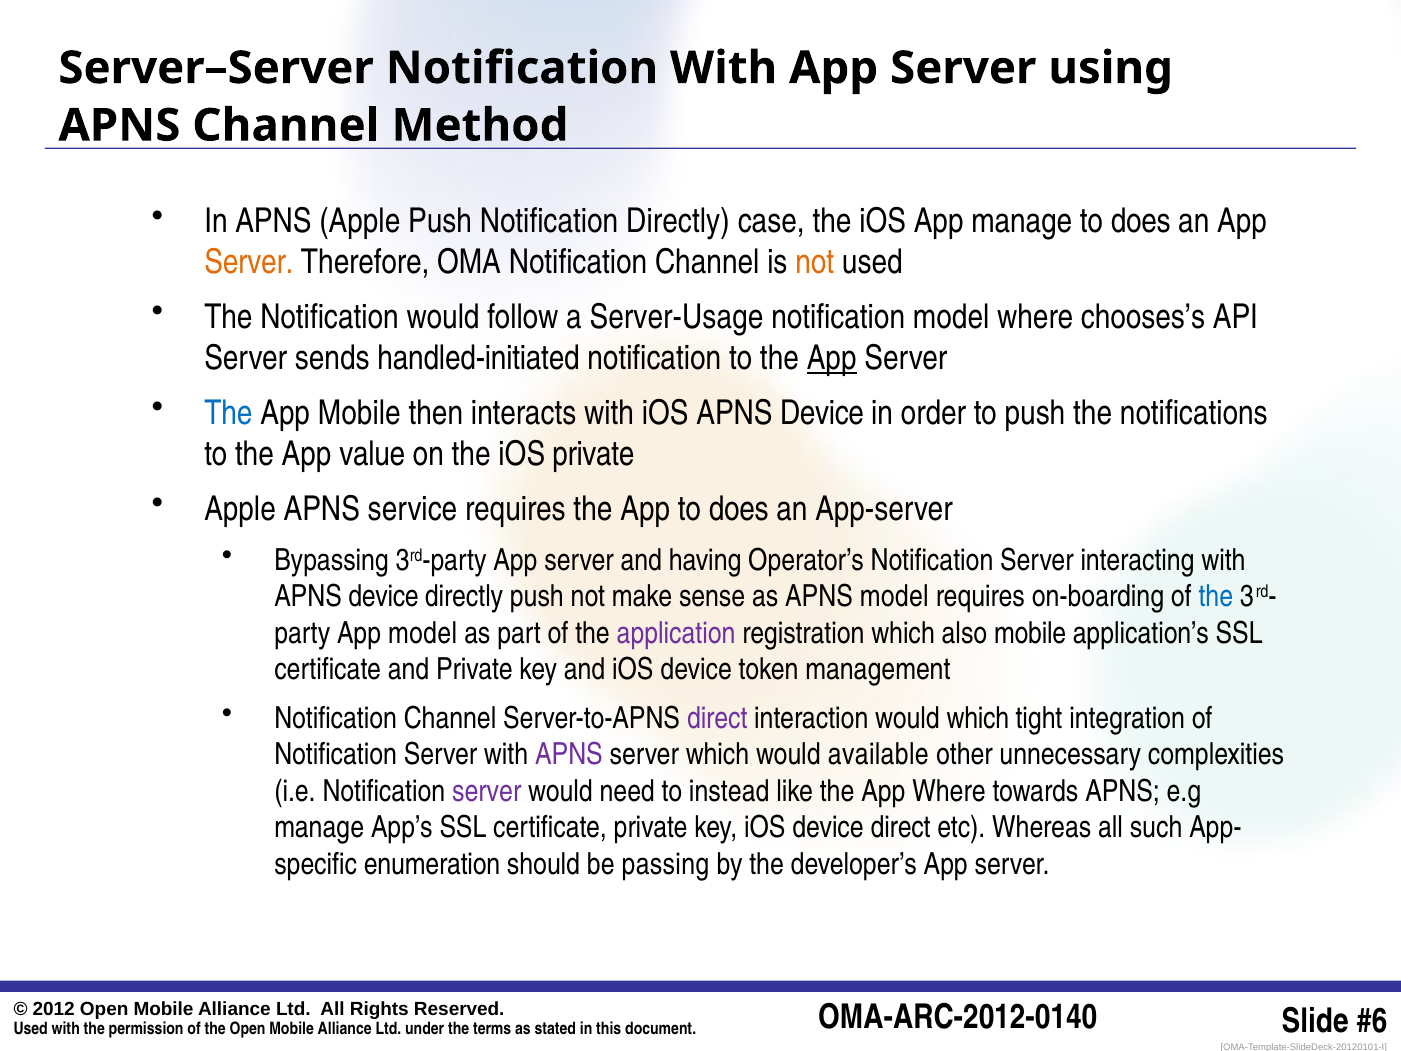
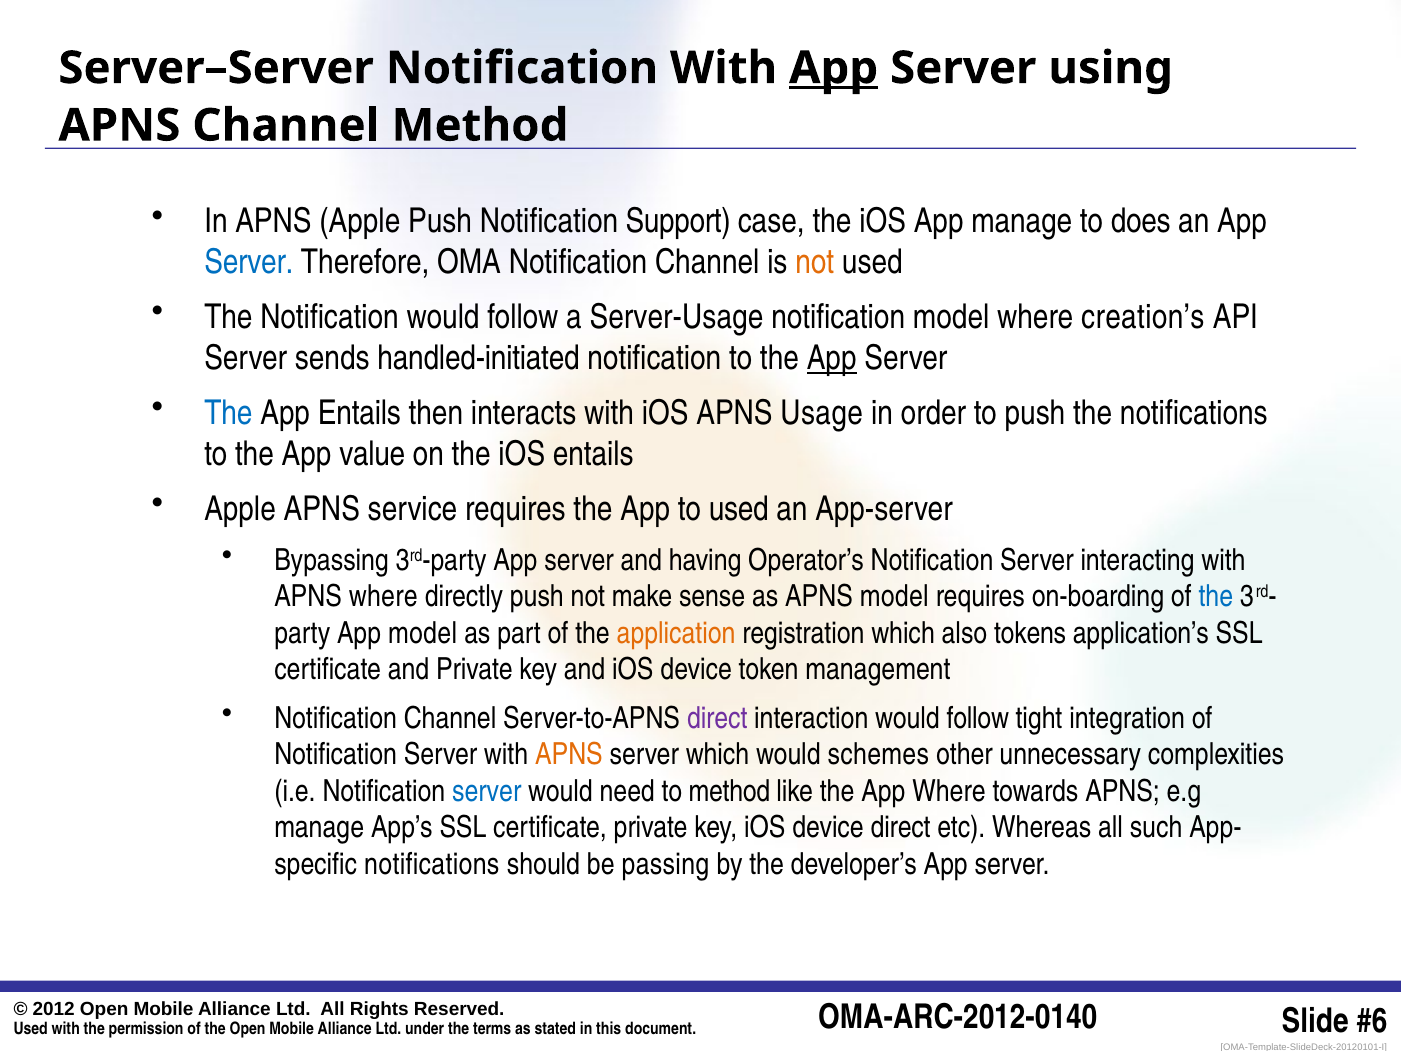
App underline: none -> present (834, 68)
Notification Directly: Directly -> Support (678, 221)
Server colour: orange -> blue (249, 263)
chooses’s: chooses’s -> creation’s (1143, 317)
App Mobile: Mobile -> Entails (359, 413)
iOS APNS Device: Device -> Usage (822, 413)
iOS private: private -> entails (593, 454)
App to does: does -> used (739, 509)
device: device -> where (383, 597)
application colour: purple -> orange (676, 633)
also mobile: mobile -> tokens (1030, 633)
interaction would which: which -> follow (978, 718)
APNS colour: purple -> orange (569, 755)
available: available -> schemes (878, 755)
server colour: purple -> blue (487, 791)
to instead: instead -> method (729, 791)
enumeration: enumeration -> notifications (432, 864)
